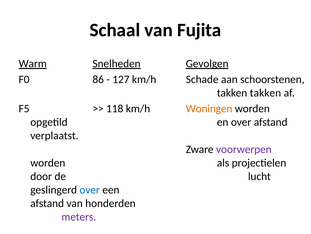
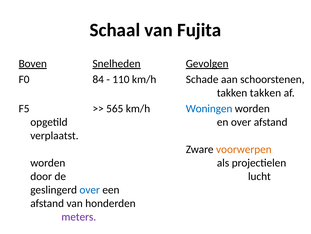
Warm: Warm -> Boven (33, 64)
86: 86 -> 84 (98, 79)
127: 127 -> 110 (121, 79)
118: 118 -> 565 (115, 108)
Woningen colour: orange -> blue (209, 108)
voorwerpen colour: purple -> orange (244, 149)
